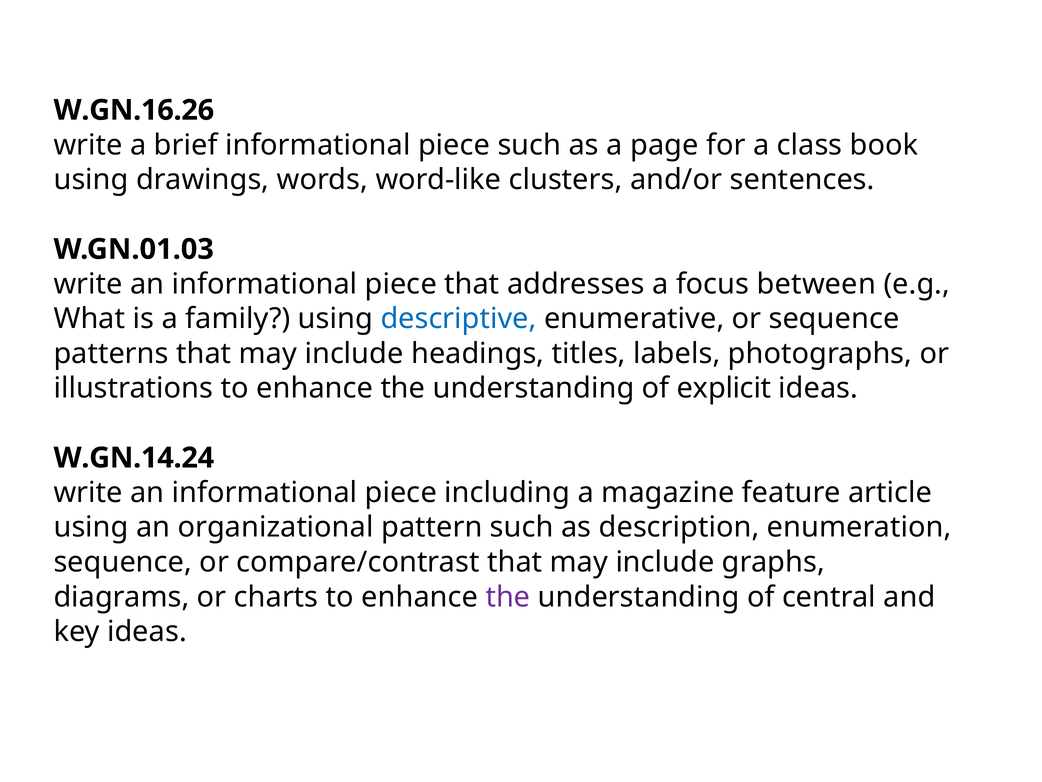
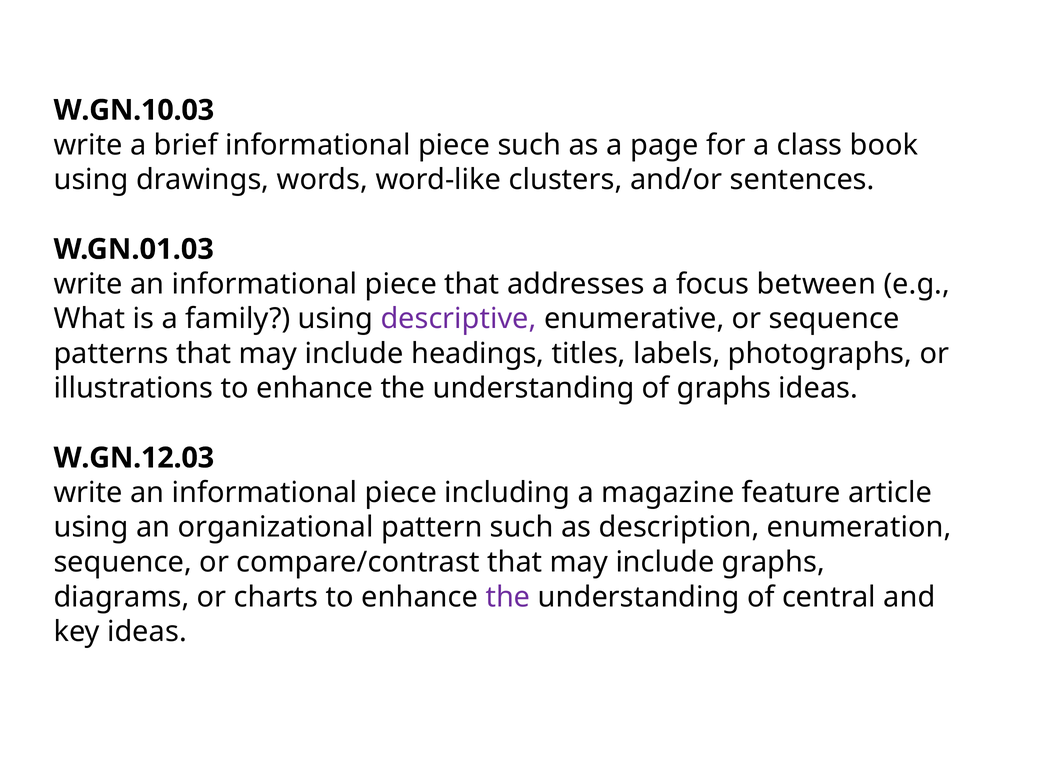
W.GN.16.26: W.GN.16.26 -> W.GN.10.03 (134, 110)
descriptive colour: blue -> purple (459, 319)
of explicit: explicit -> graphs (724, 388)
W.GN.14.24: W.GN.14.24 -> W.GN.12.03 (134, 458)
